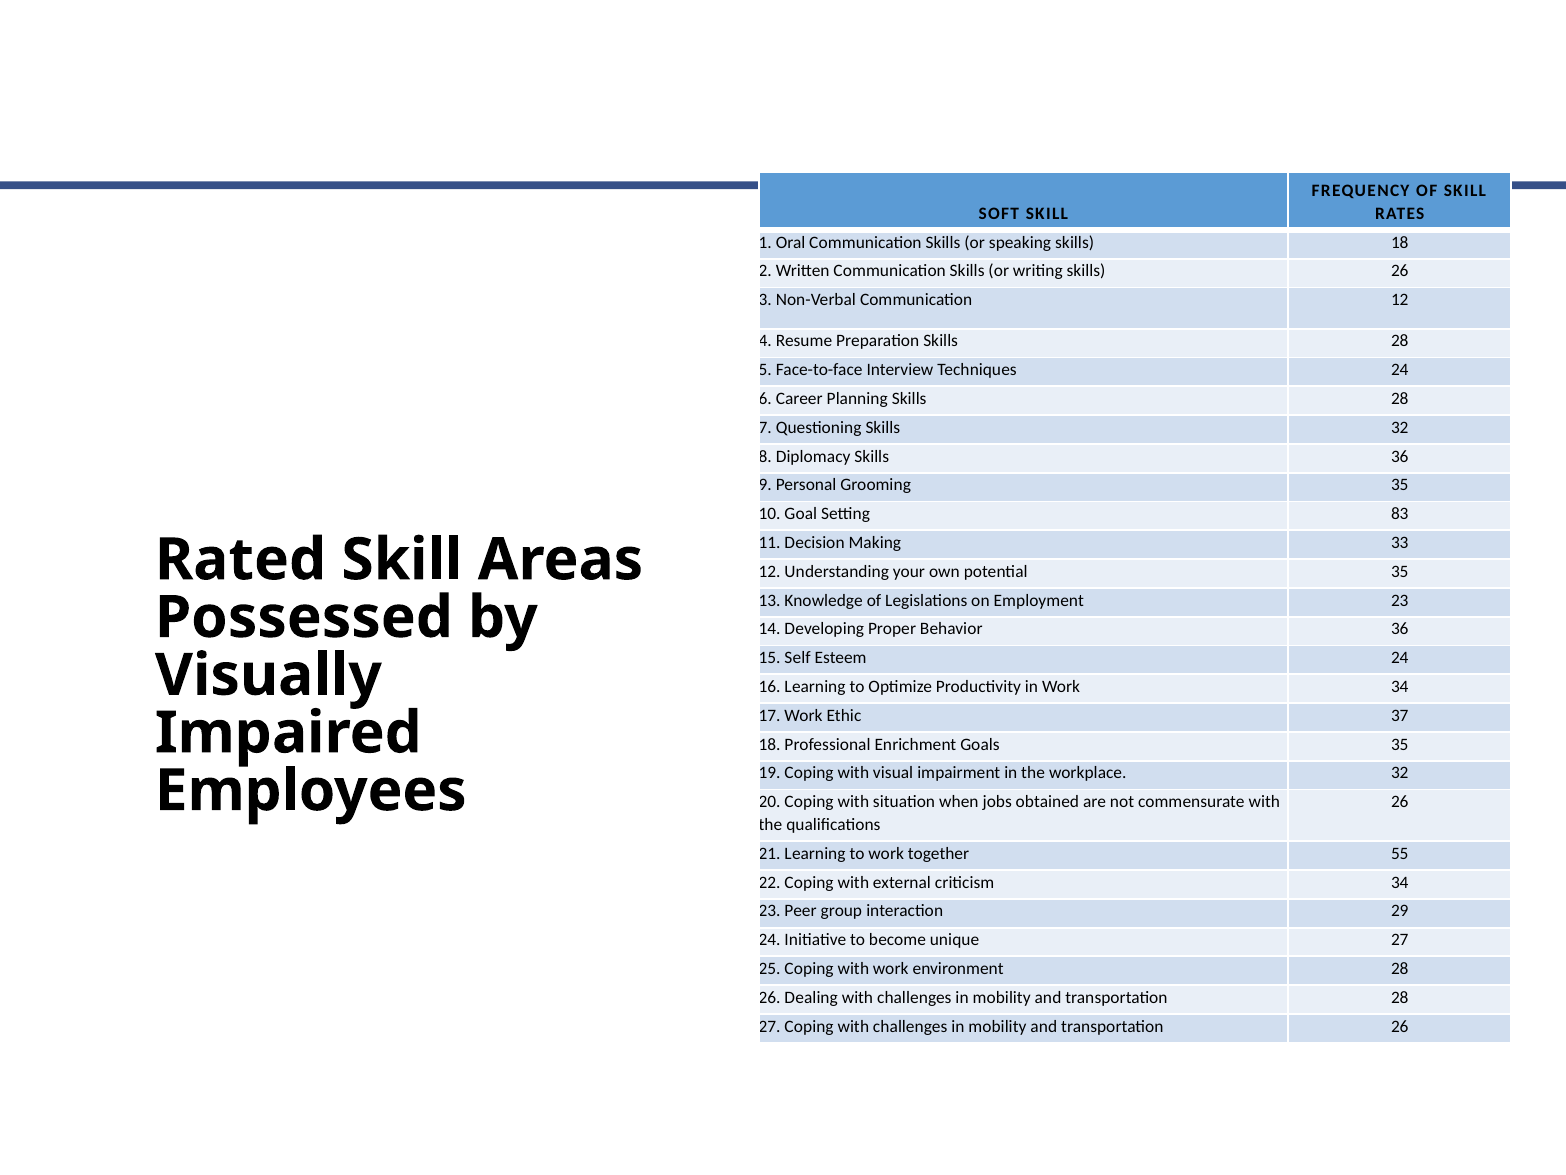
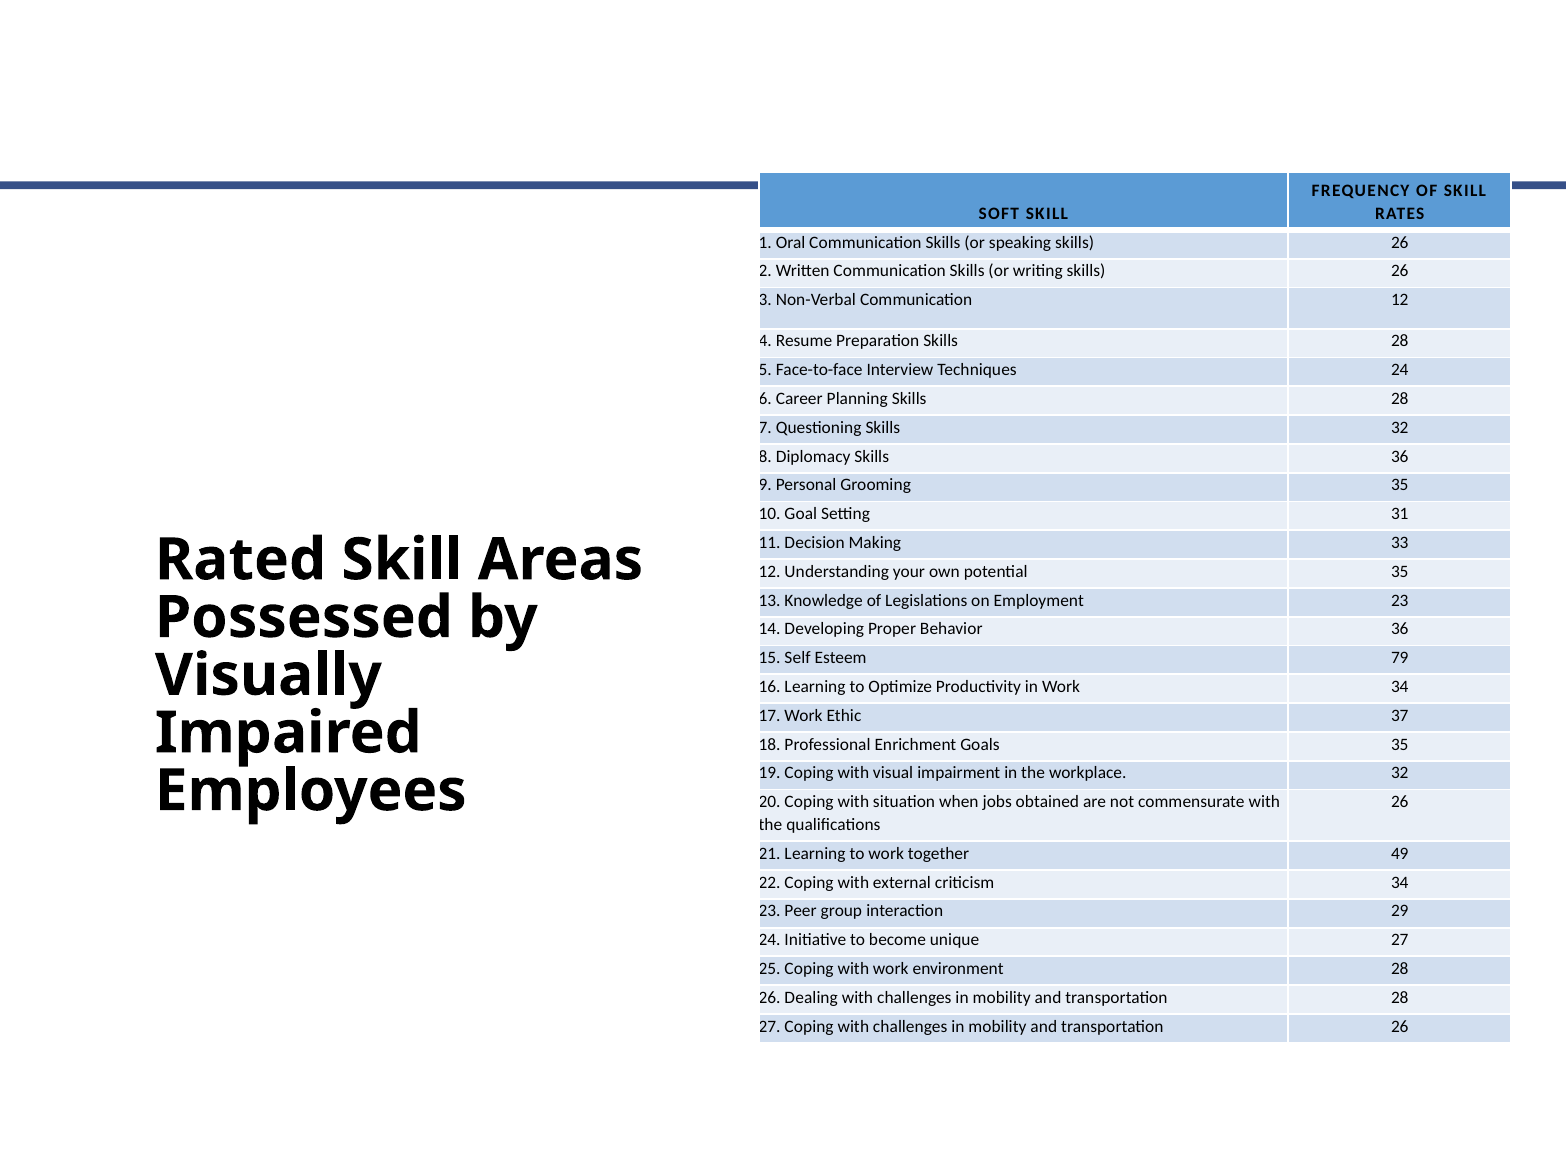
speaking skills 18: 18 -> 26 (1400, 242)
83: 83 -> 31 (1400, 514)
Esteem 24: 24 -> 79 (1400, 658)
55: 55 -> 49 (1400, 853)
